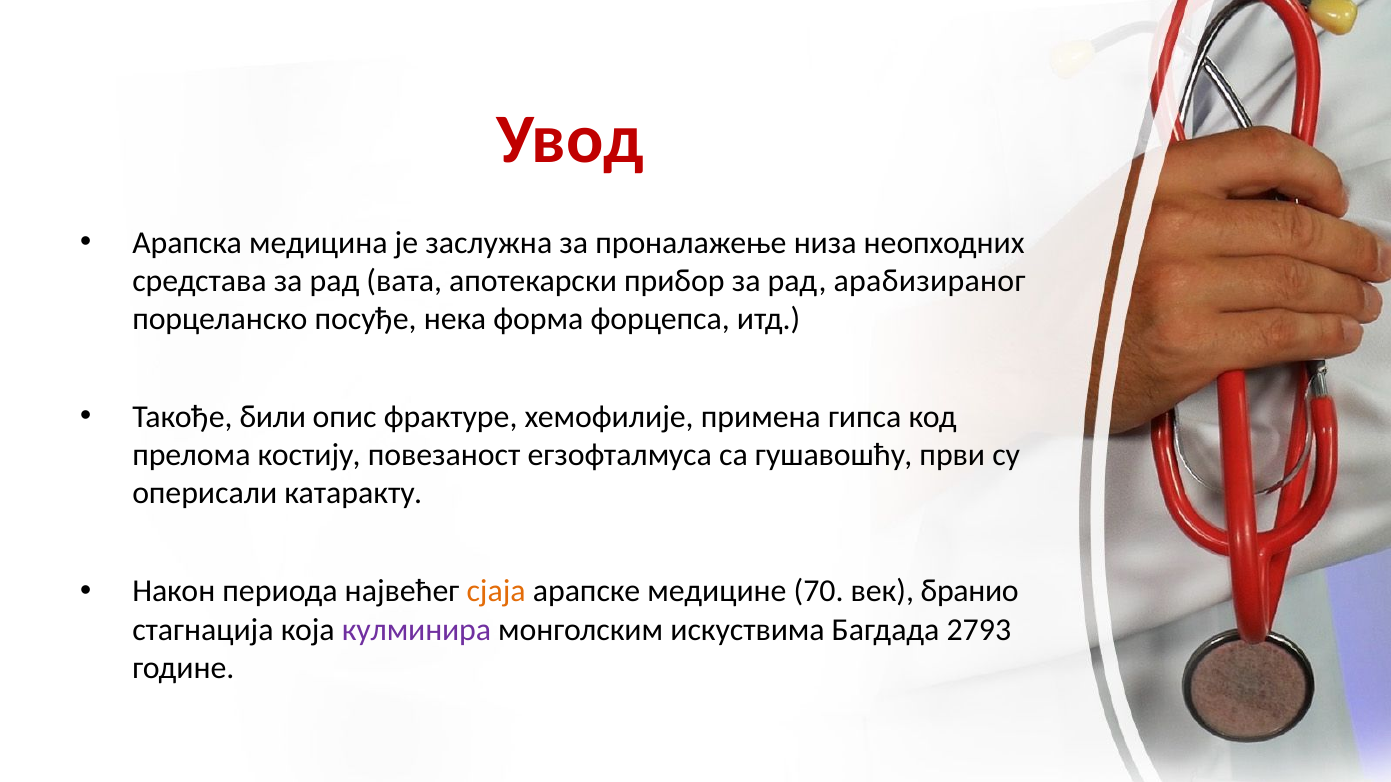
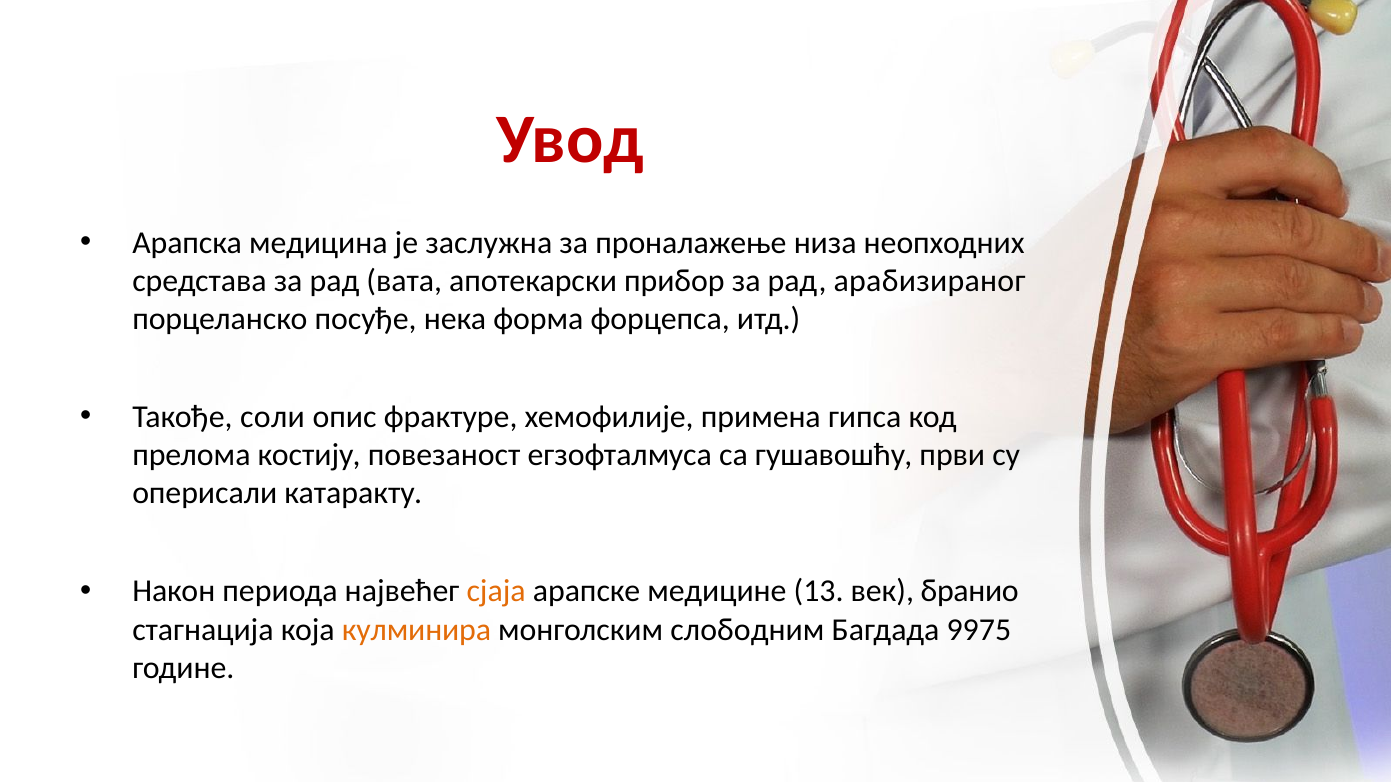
били: били -> соли (272, 417)
70: 70 -> 13 (819, 592)
кулминира colour: purple -> orange (416, 630)
искуствима: искуствима -> слободним (748, 630)
2793: 2793 -> 9975 (979, 630)
